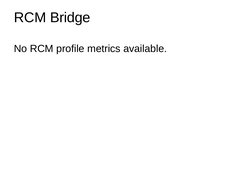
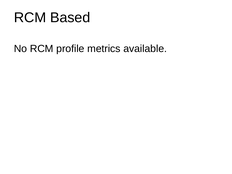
Bridge: Bridge -> Based (70, 18)
